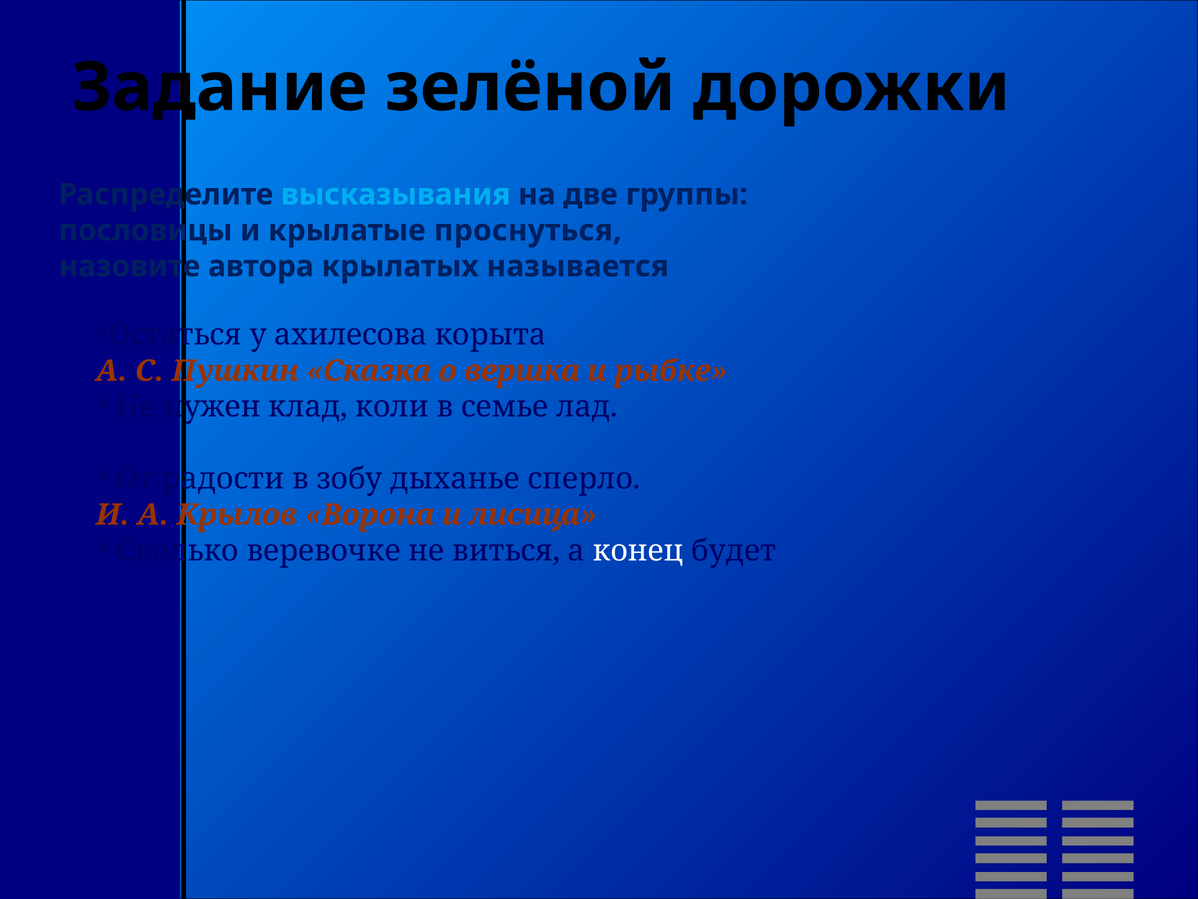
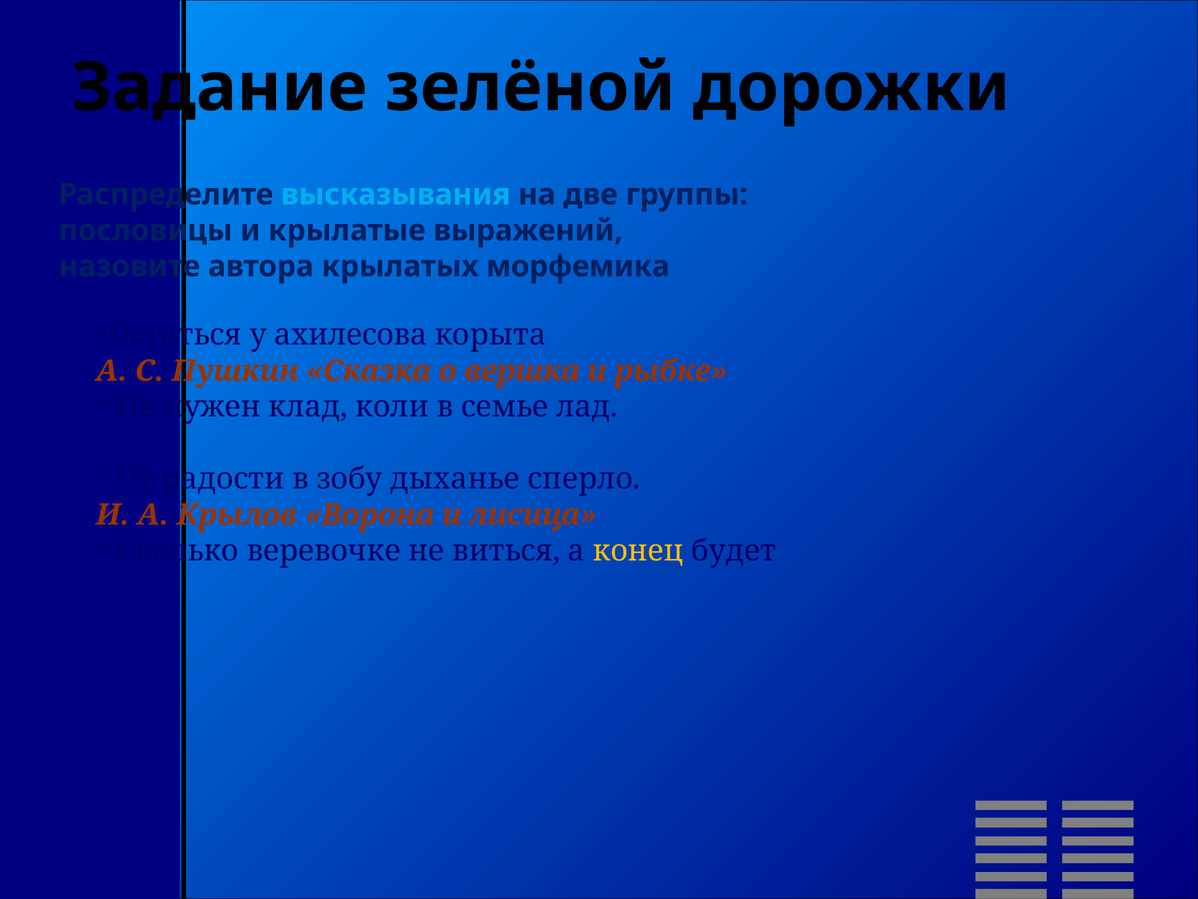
проснуться: проснуться -> выражений (528, 230)
называется: называется -> морфемика (578, 266)
конец colour: white -> yellow (638, 550)
